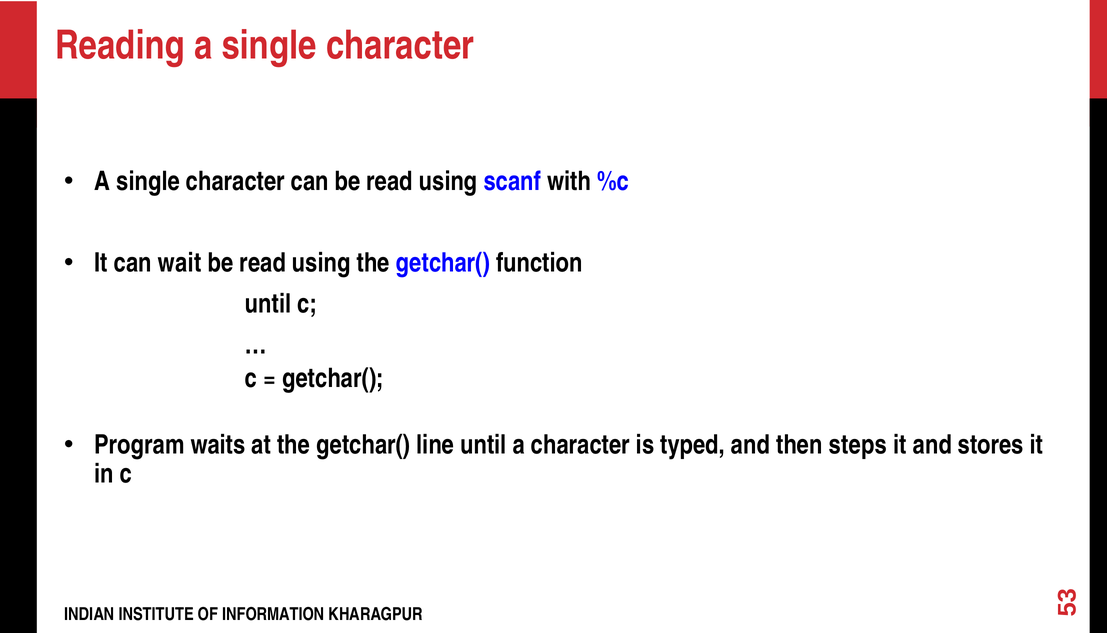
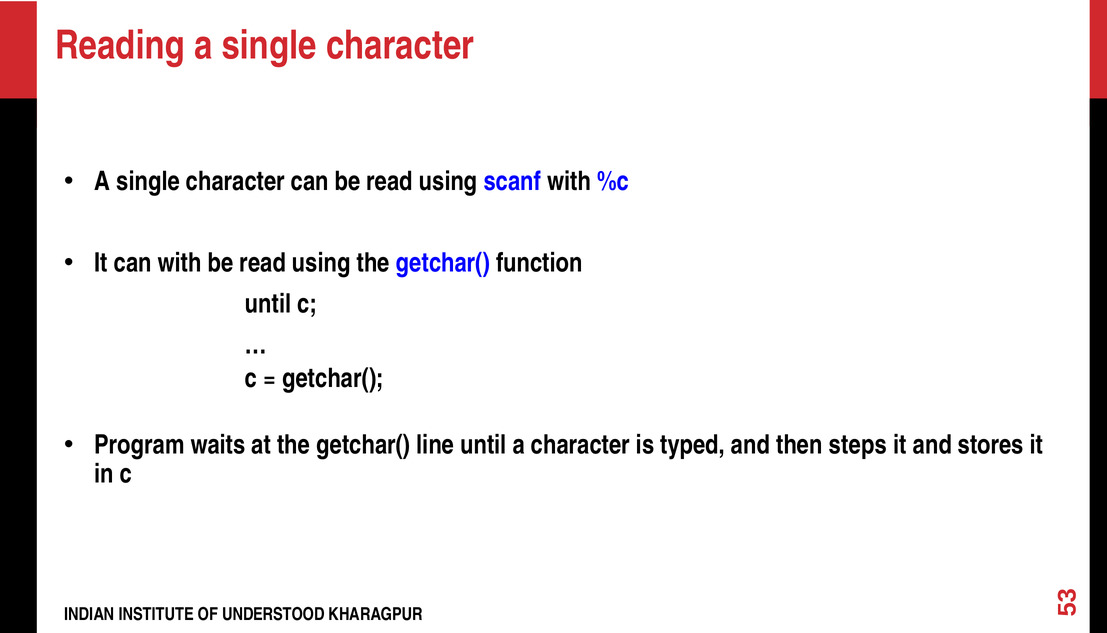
can wait: wait -> with (180, 263)
INFORMATION: INFORMATION -> UNDERSTOOD (273, 614)
